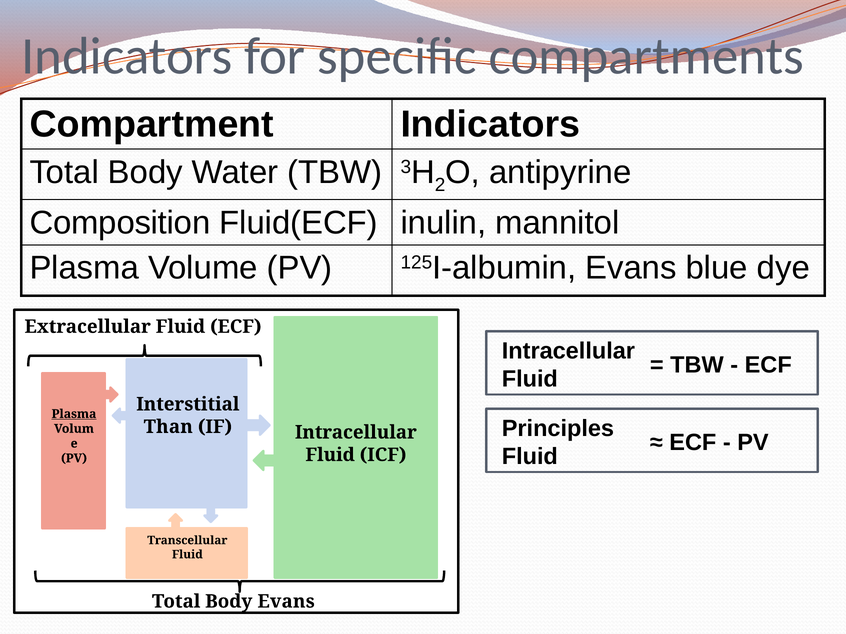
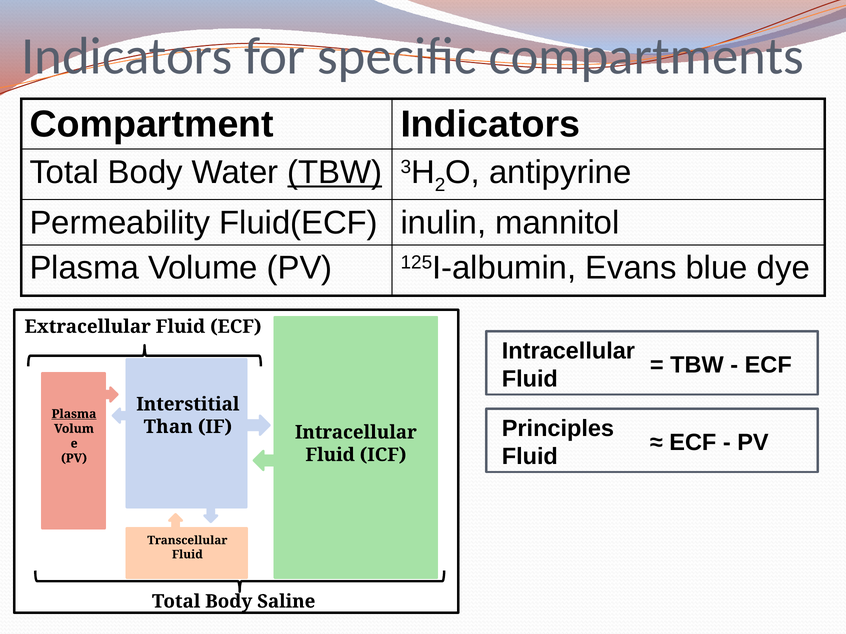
TBW underline: none -> present (335, 172)
Composition: Composition -> Permeability (120, 223)
Body Evans: Evans -> Saline (286, 602)
